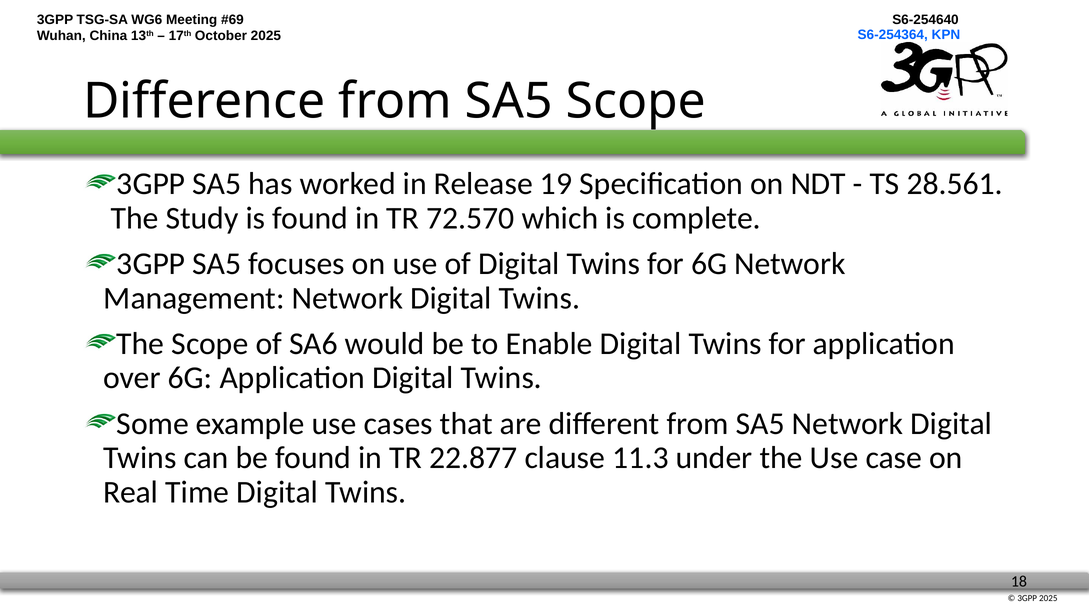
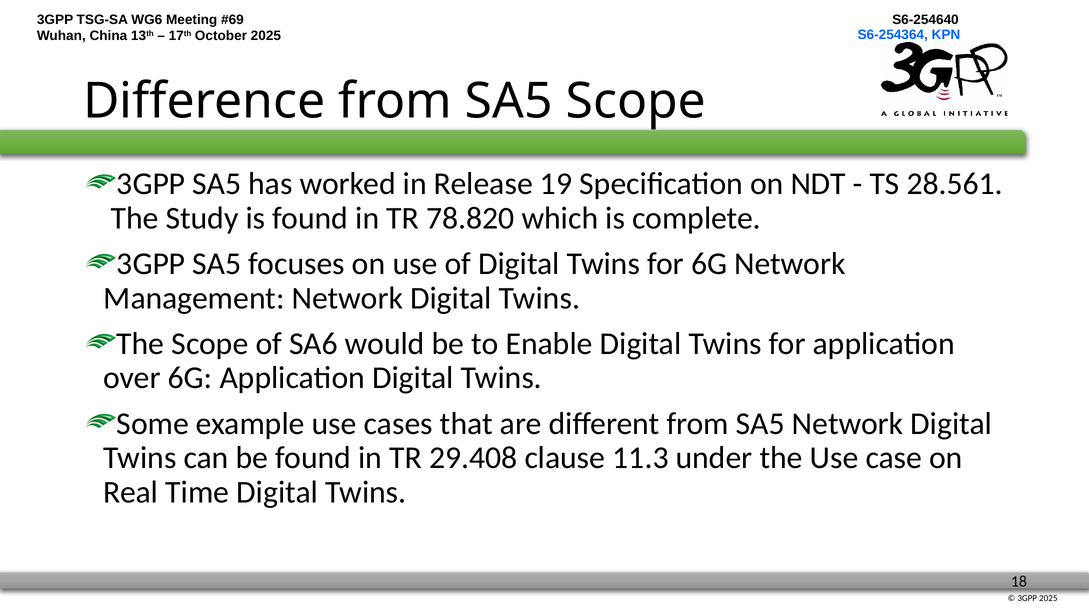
72.570: 72.570 -> 78.820 (470, 218)
22.877: 22.877 -> 29.408 (473, 458)
